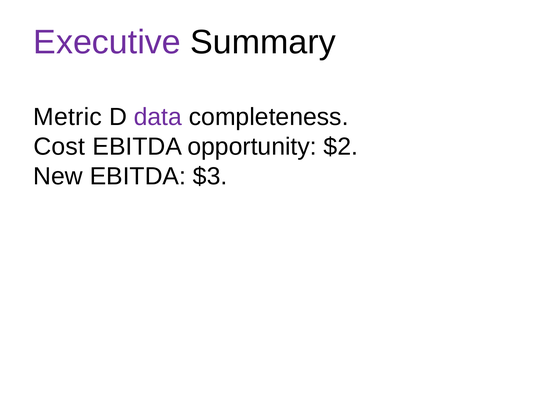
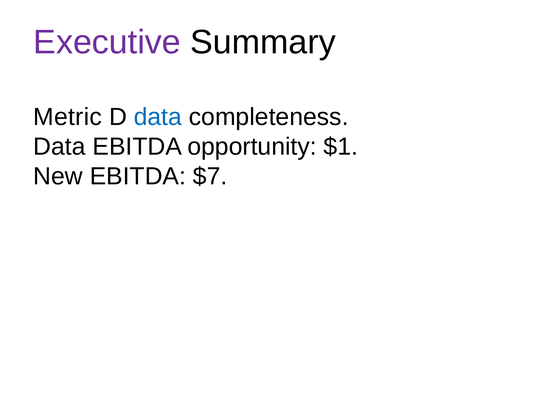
data colour: purple -> blue (158, 117)
Cost: Cost -> Data (59, 147)
$2: $2 -> $1 (341, 147)
$3: $3 -> $7 (210, 176)
